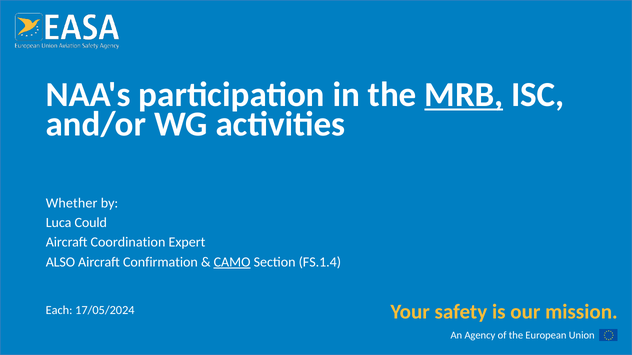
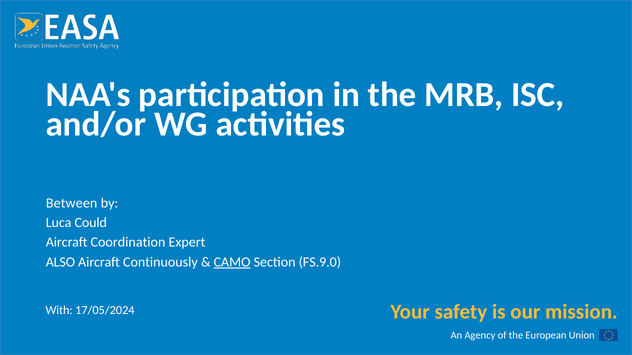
MRB underline: present -> none (464, 95)
Whether: Whether -> Between (72, 203)
Confirmation: Confirmation -> Continuously (160, 262)
FS.1.4: FS.1.4 -> FS.9.0 (320, 262)
Each: Each -> With (59, 311)
